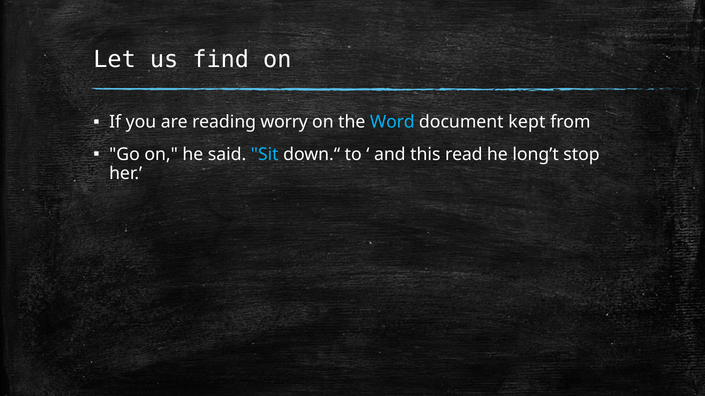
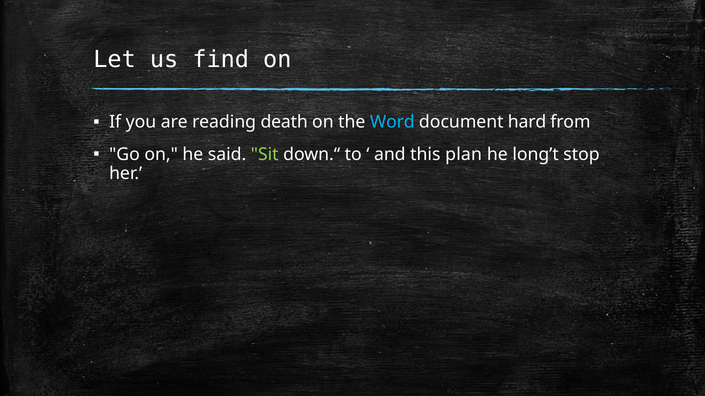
worry: worry -> death (284, 122)
kept: kept -> hard (527, 122)
Sit colour: light blue -> light green (265, 155)
read: read -> plan (464, 155)
